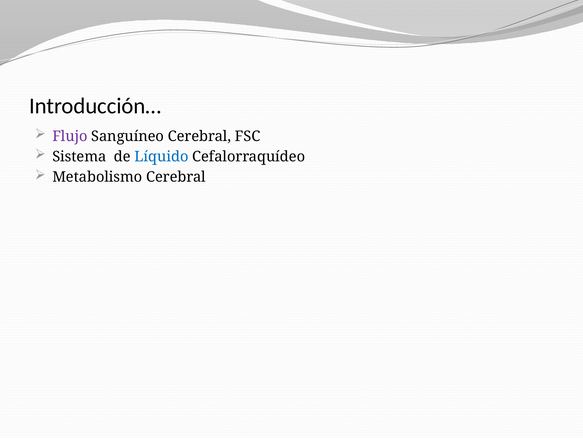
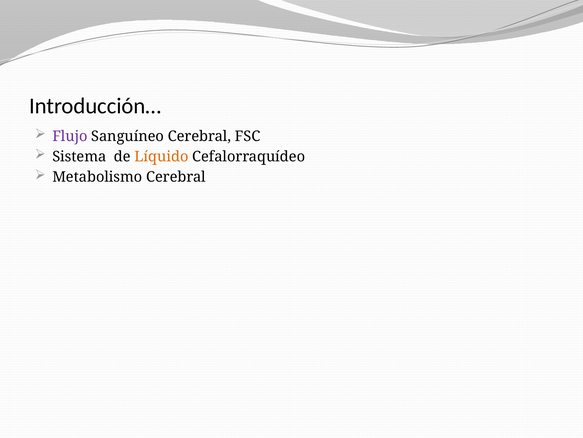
Líquido colour: blue -> orange (161, 156)
